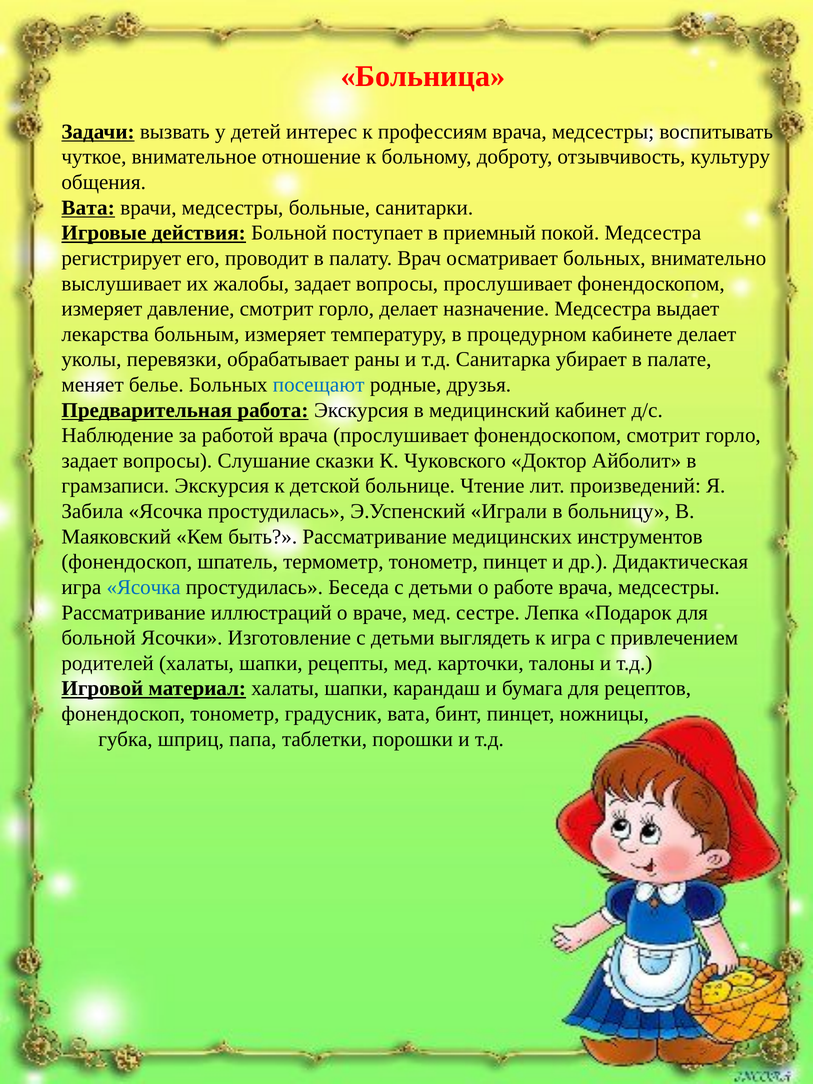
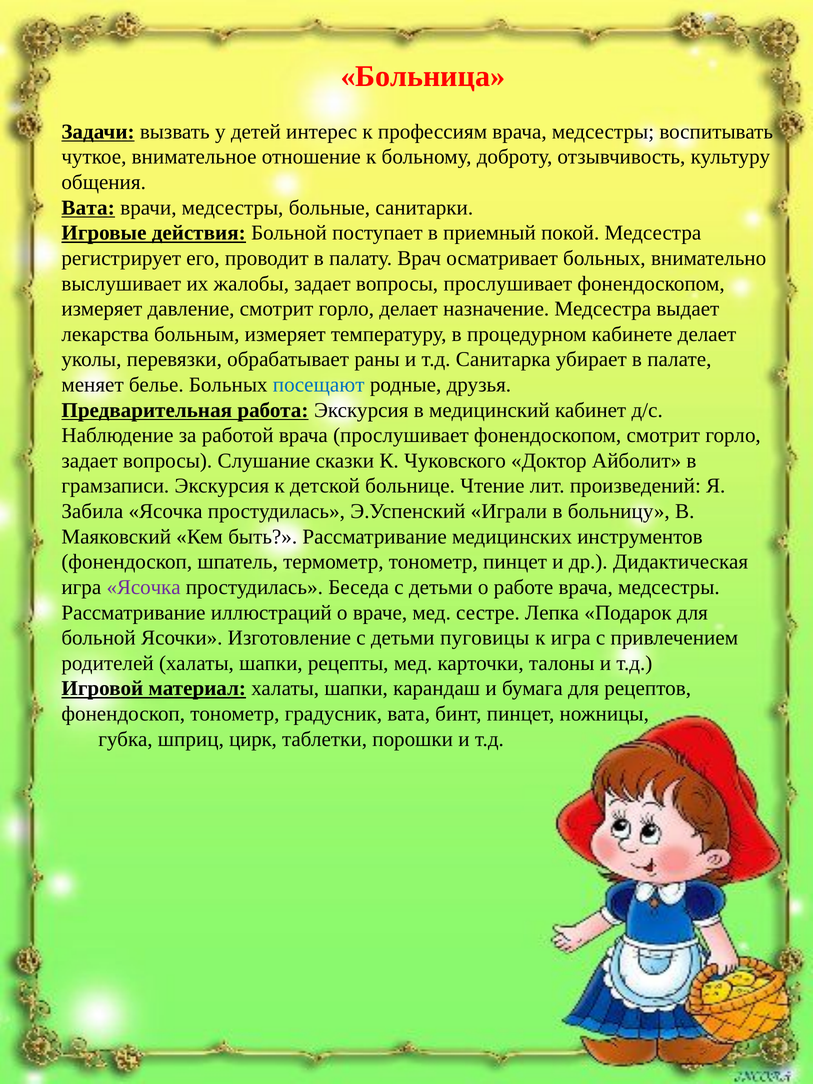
Ясочка colour: blue -> purple (144, 587)
выглядеть: выглядеть -> пуговицы (485, 638)
папа: папа -> цирк (253, 739)
